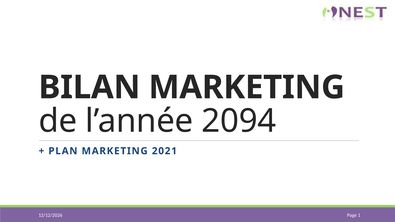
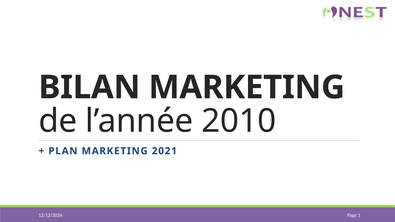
2094: 2094 -> 2010 (239, 121)
